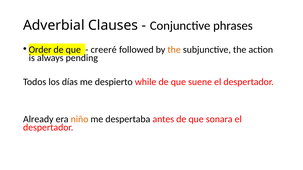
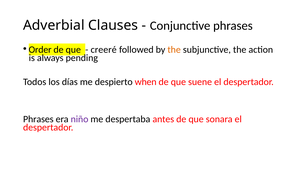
while: while -> when (146, 82)
Already: Already -> Phrases (38, 119)
niño colour: orange -> purple (80, 119)
